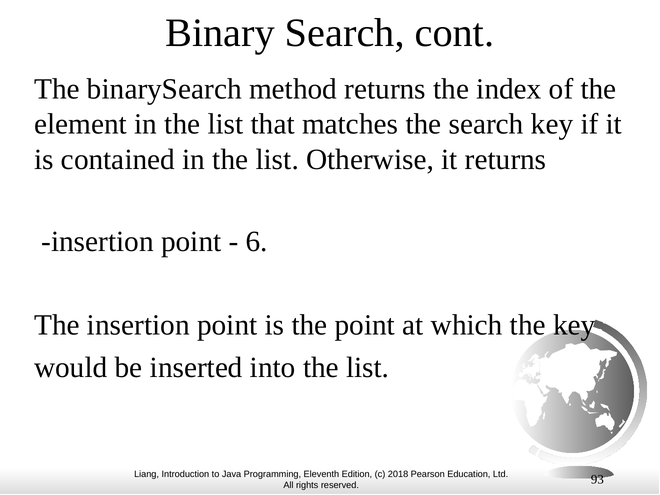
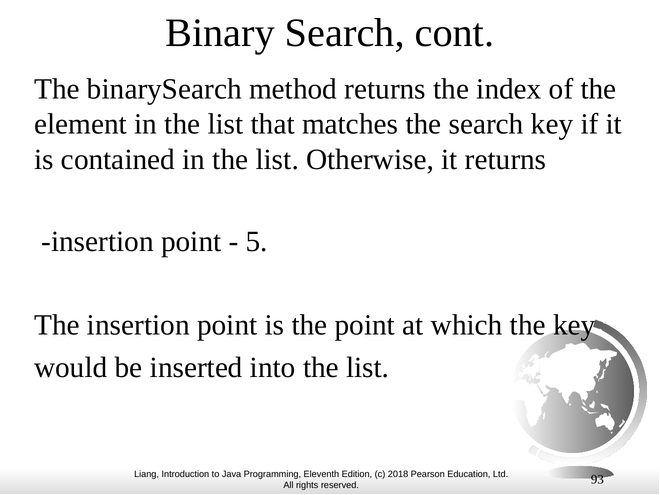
6: 6 -> 5 (257, 242)
